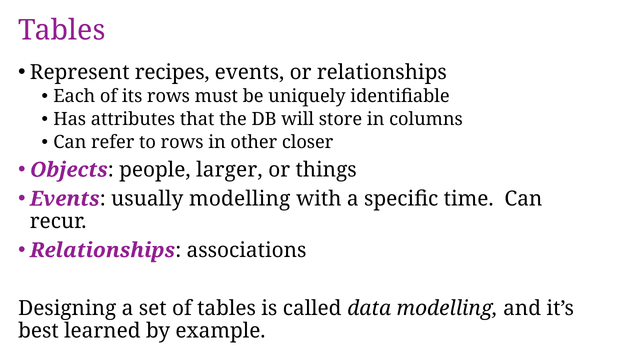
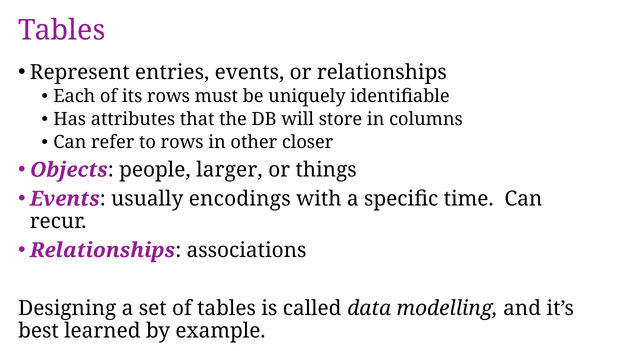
recipes: recipes -> entries (172, 72)
usually modelling: modelling -> encodings (240, 199)
